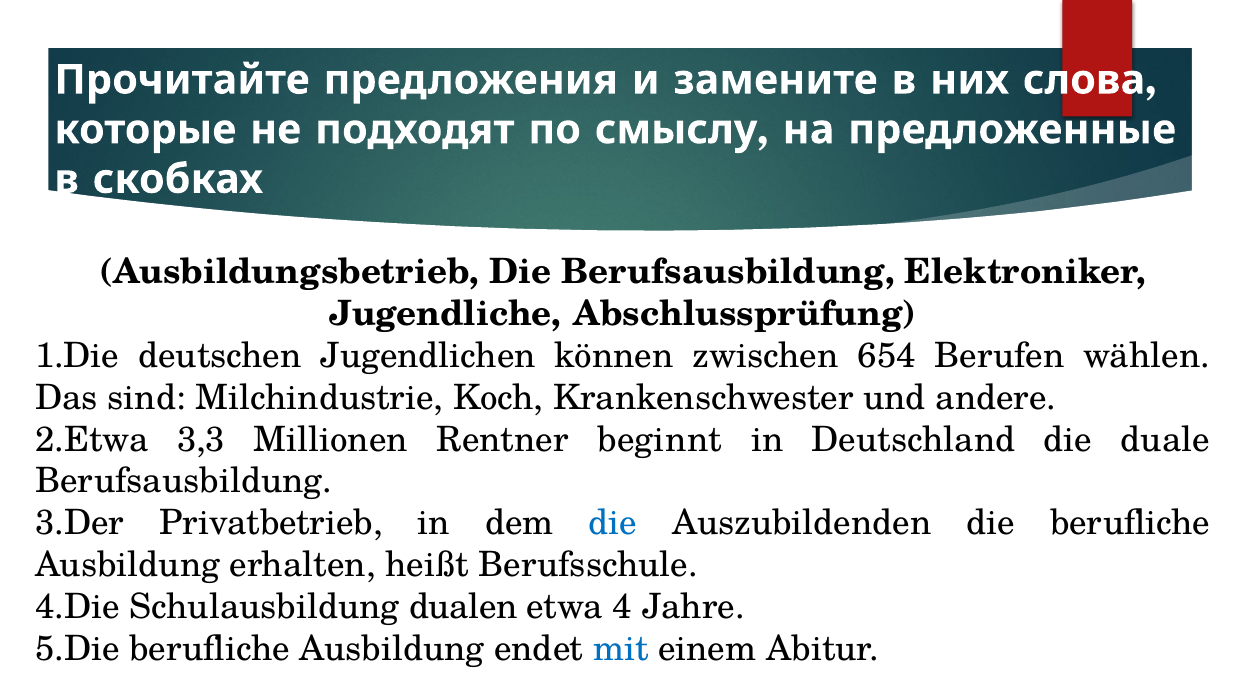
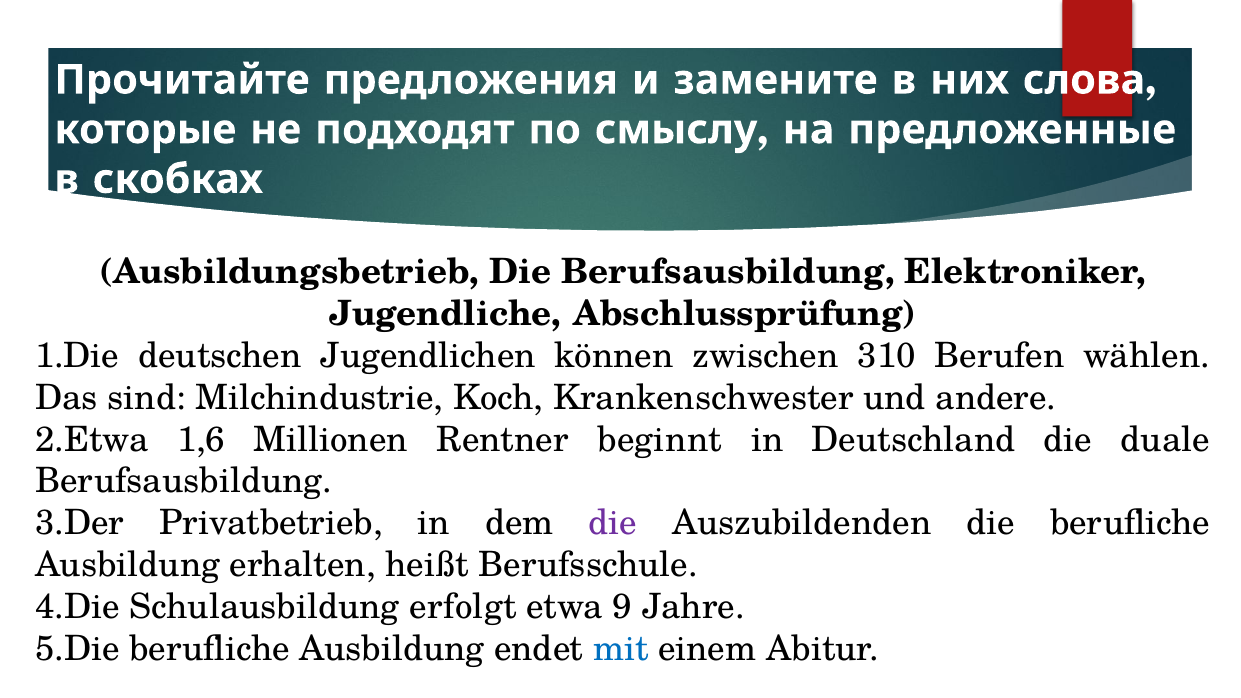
654: 654 -> 310 (887, 356)
3,3: 3,3 -> 1,6 (201, 440)
die colour: blue -> purple (613, 523)
dualen: dualen -> erfolgt (463, 607)
4: 4 -> 9 (623, 607)
